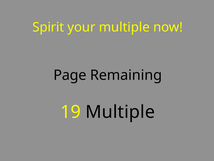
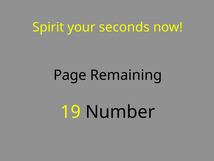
your multiple: multiple -> seconds (124, 27)
19 Multiple: Multiple -> Number (120, 112)
